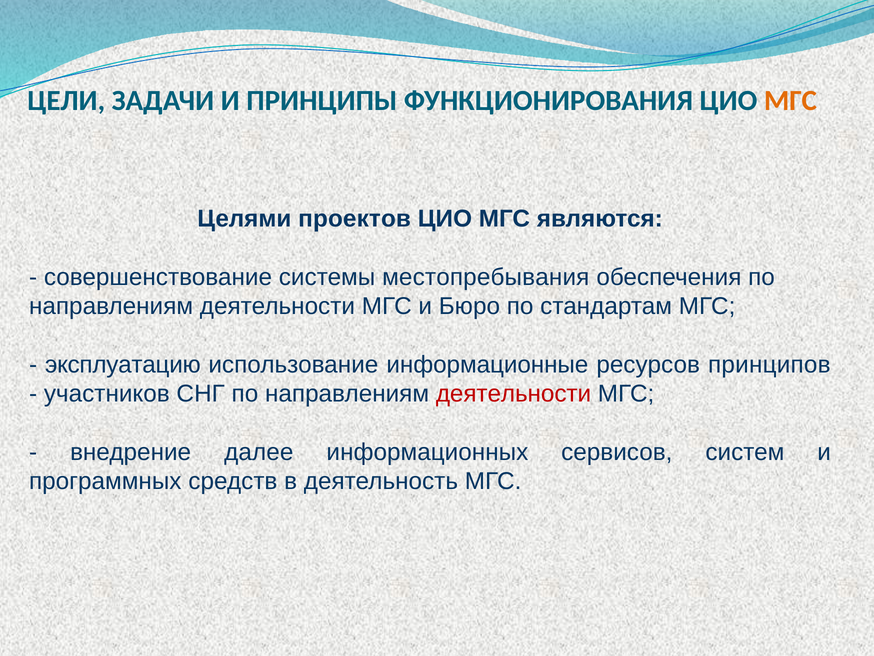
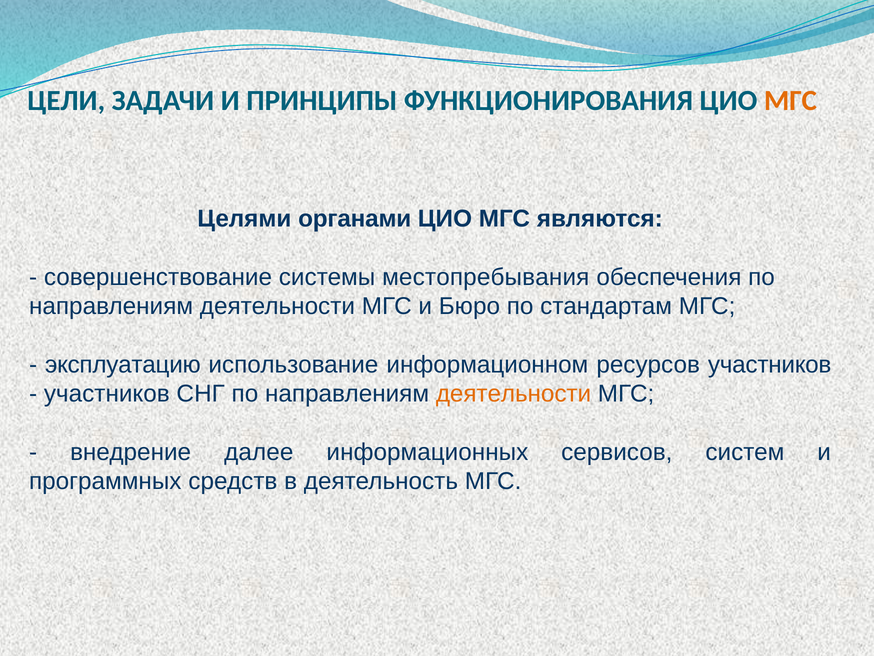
проектов: проектов -> органами (355, 219)
информационные: информационные -> информационном (487, 364)
ресурсов принципов: принципов -> участников (770, 364)
деятельности colour: red -> orange (513, 393)
